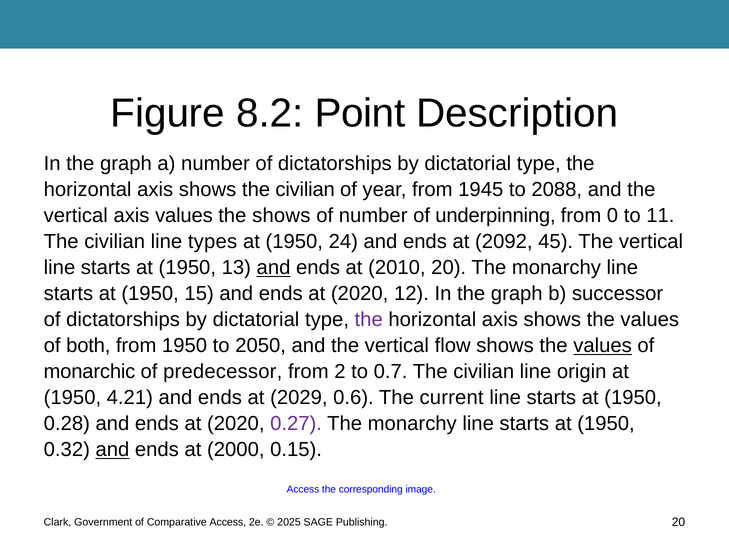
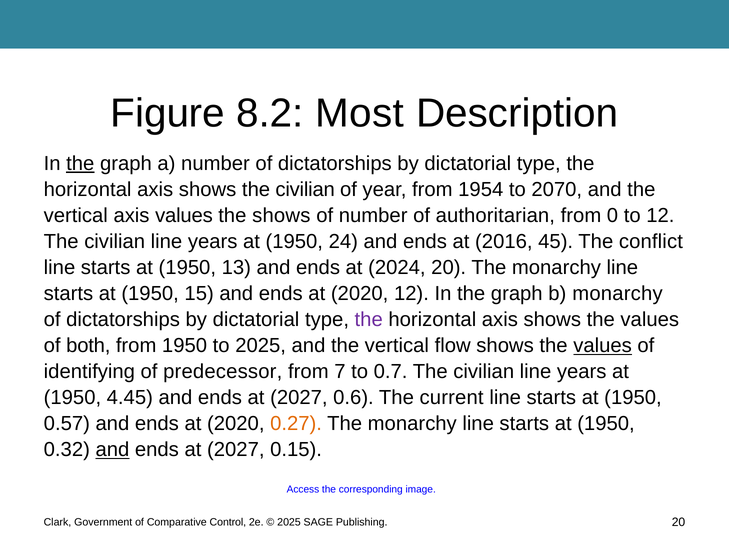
Point: Point -> Most (360, 113)
the underline: none -> present (80, 164)
1945: 1945 -> 1954 (481, 190)
2088: 2088 -> 2070 (557, 190)
underpinning: underpinning -> authoritarian (495, 216)
to 11: 11 -> 12 (660, 216)
types: types -> years (213, 242)
2092: 2092 -> 2016 (504, 242)
45 The vertical: vertical -> conflict (651, 242)
and underline: present -> none (274, 268)
2010: 2010 -> 2024 (397, 268)
b successor: successor -> monarchy (617, 294)
to 2050: 2050 -> 2025 (261, 346)
monarchic: monarchic -> identifying (89, 372)
2: 2 -> 7 (340, 372)
origin: origin -> years (582, 372)
4.21: 4.21 -> 4.45 (130, 398)
2029: 2029 -> 2027 (299, 398)
0.28: 0.28 -> 0.57 (67, 424)
0.27 colour: purple -> orange (296, 424)
2000: 2000 -> 2027 (236, 450)
Comparative Access: Access -> Control (228, 522)
